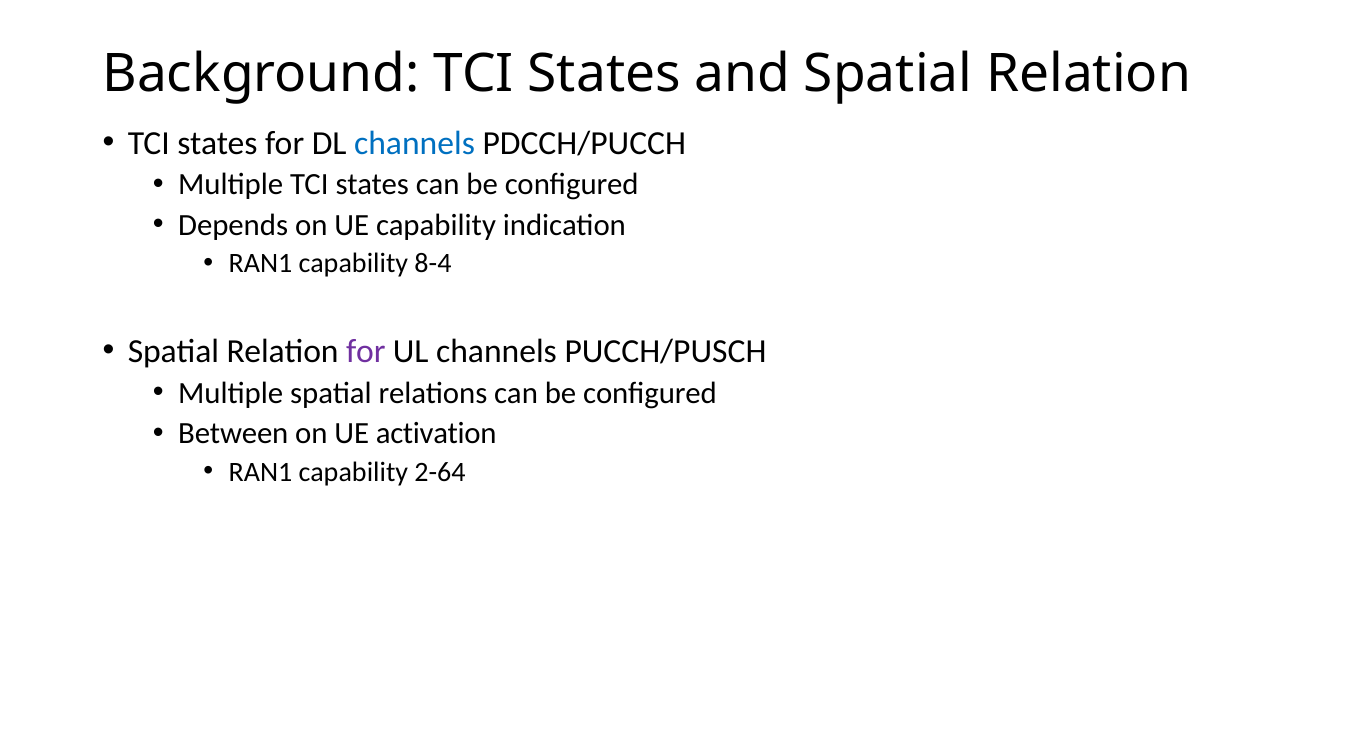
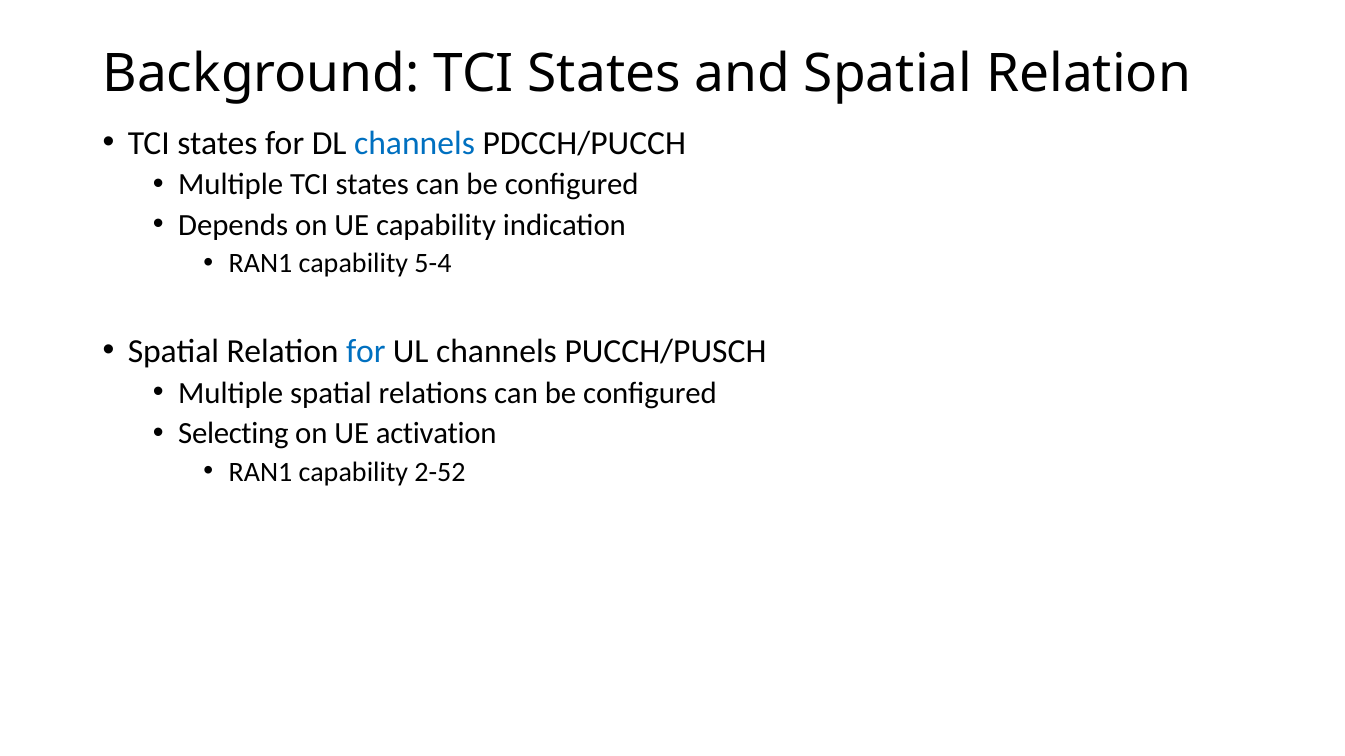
8-4: 8-4 -> 5-4 (433, 264)
for colour: purple -> blue (366, 351)
Between: Between -> Selecting (233, 433)
2-64: 2-64 -> 2-52 (440, 472)
